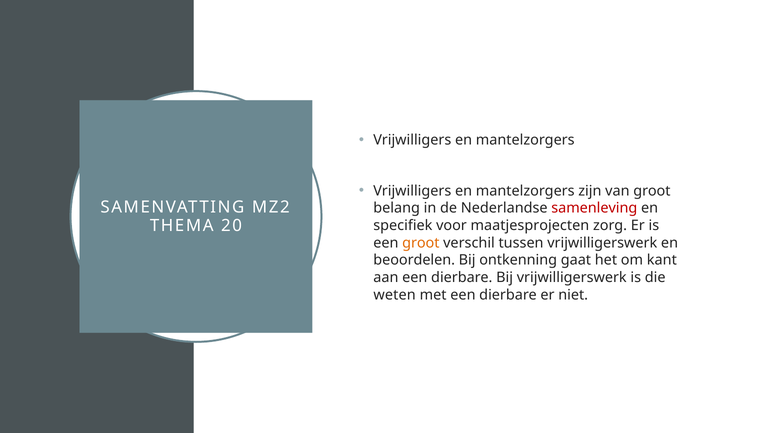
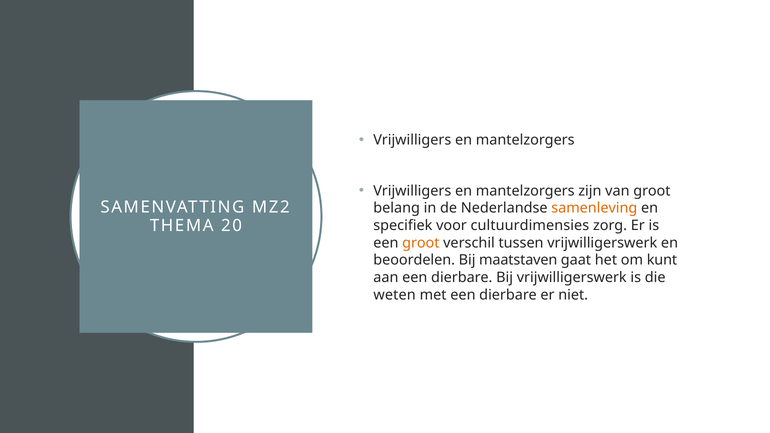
samenleving colour: red -> orange (594, 208)
maatjesprojecten: maatjesprojecten -> cultuurdimensies (530, 226)
ontkenning: ontkenning -> maatstaven (518, 260)
kant: kant -> kunt (662, 260)
